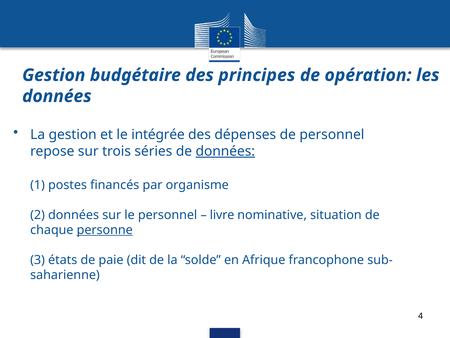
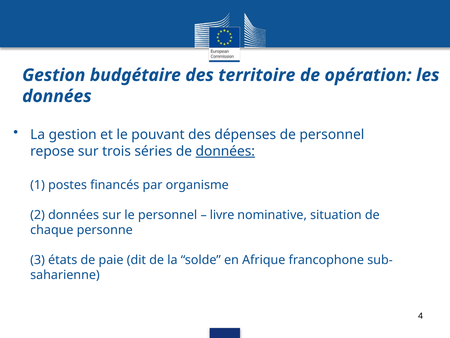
principes: principes -> territoire (257, 75)
intégrée: intégrée -> pouvant (158, 134)
personne underline: present -> none (105, 230)
